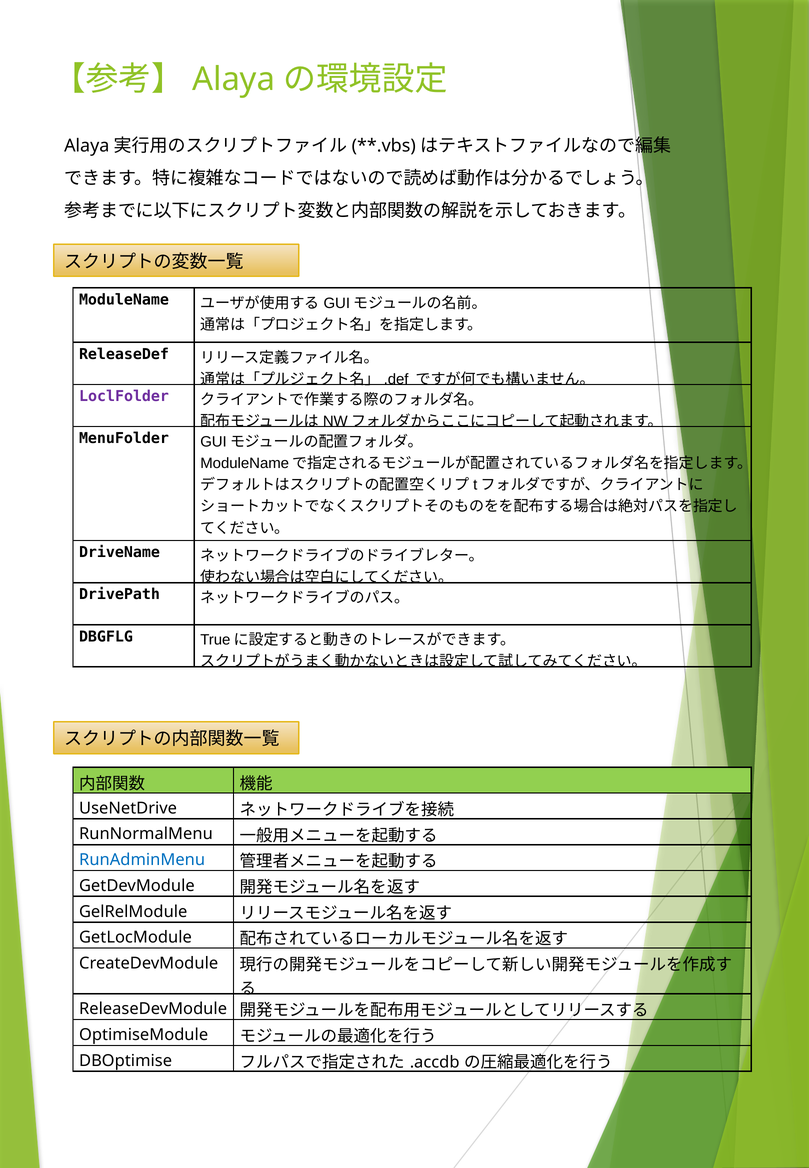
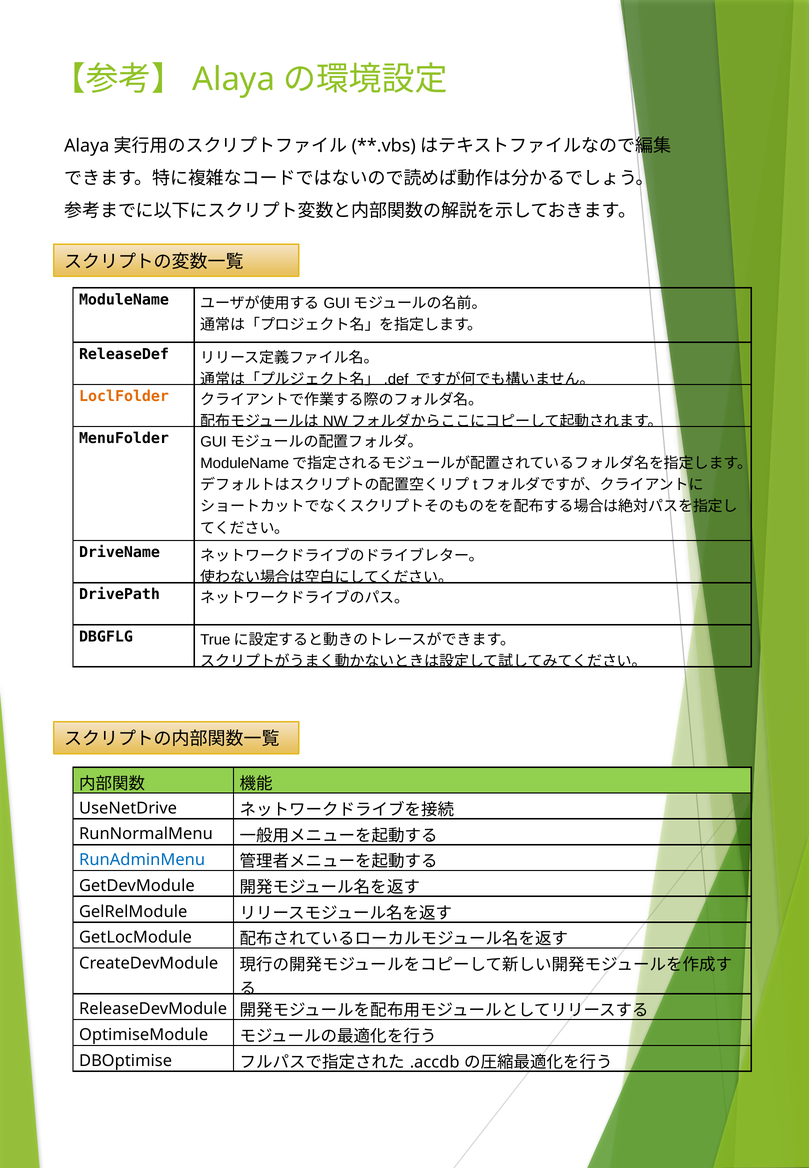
LoclFolder colour: purple -> orange (124, 397)
